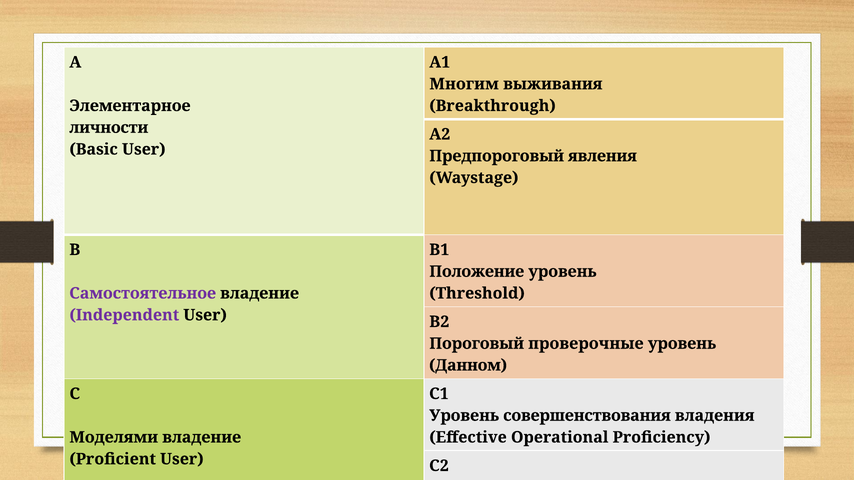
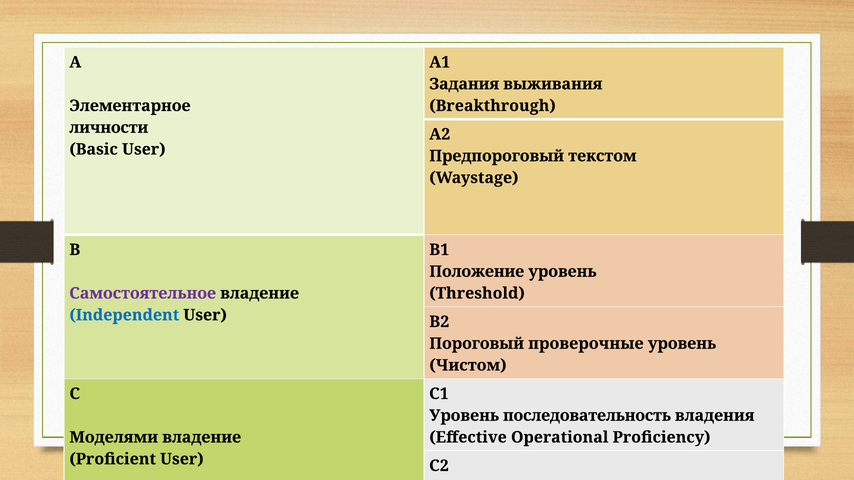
Многим: Многим -> Задания (464, 84)
явления: явления -> текстом (602, 156)
Independent colour: purple -> blue (124, 315)
Данном: Данном -> Чистом (468, 366)
совершенствования: совершенствования -> последовательность (587, 416)
